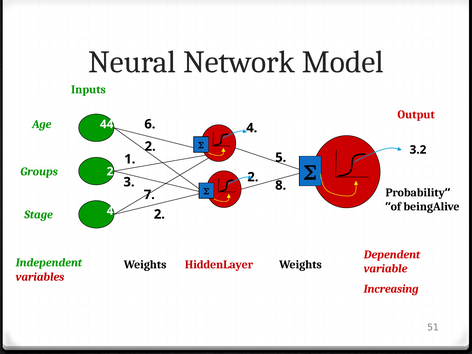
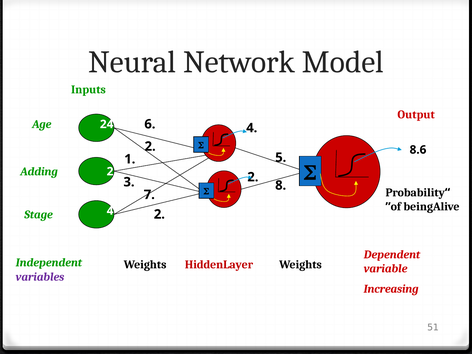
44: 44 -> 24 (107, 124)
3.2: 3.2 -> 8.6 (418, 150)
Groups: Groups -> Adding (39, 171)
variables colour: red -> purple (40, 277)
